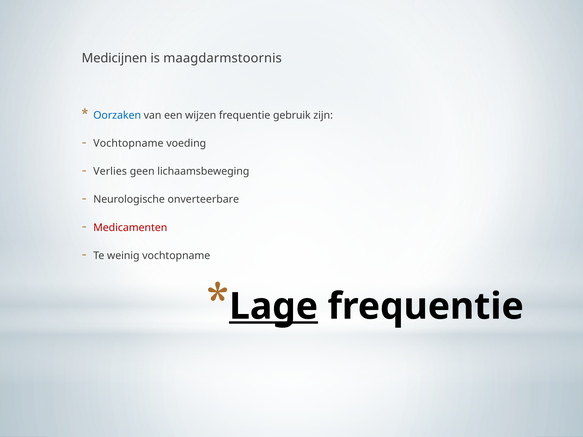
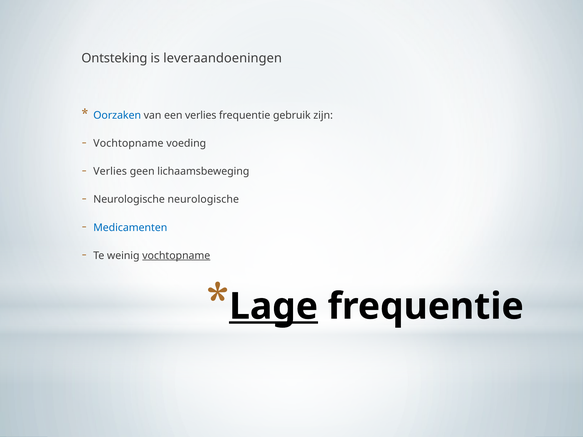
Medicijnen: Medicijnen -> Ontsteking (114, 58)
maagdarmstoornis: maagdarmstoornis -> leveraandoeningen (223, 58)
een wijzen: wijzen -> verlies (201, 116)
Neurologische onverteerbare: onverteerbare -> neurologische (203, 200)
Medicamenten colour: red -> blue (130, 228)
vochtopname underline: none -> present (176, 256)
